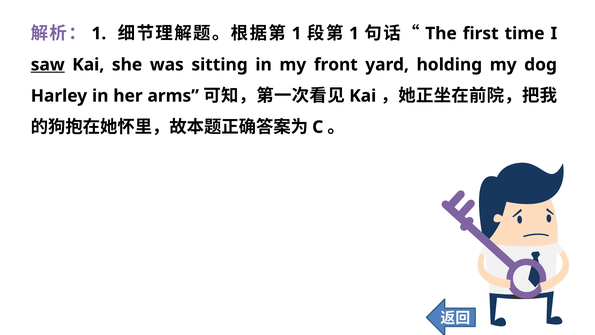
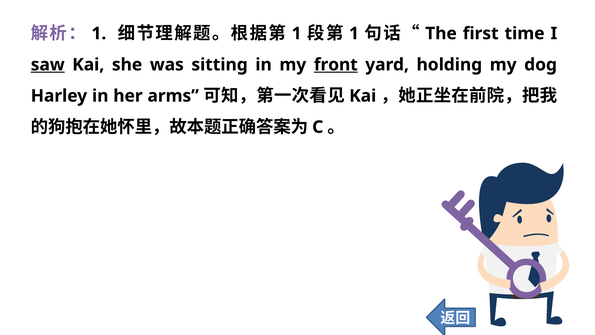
front underline: none -> present (336, 65)
